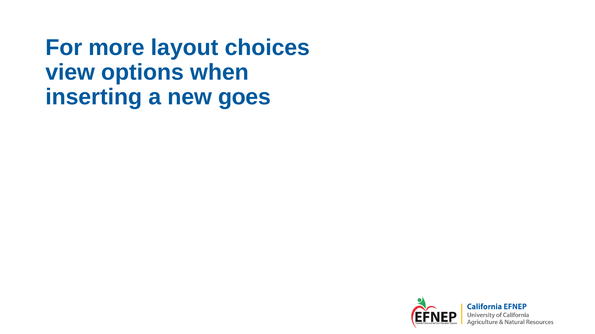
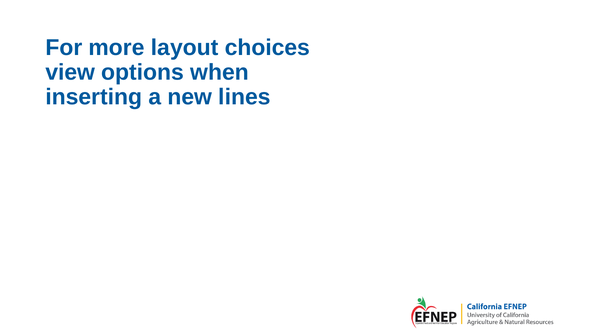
goes: goes -> lines (244, 97)
